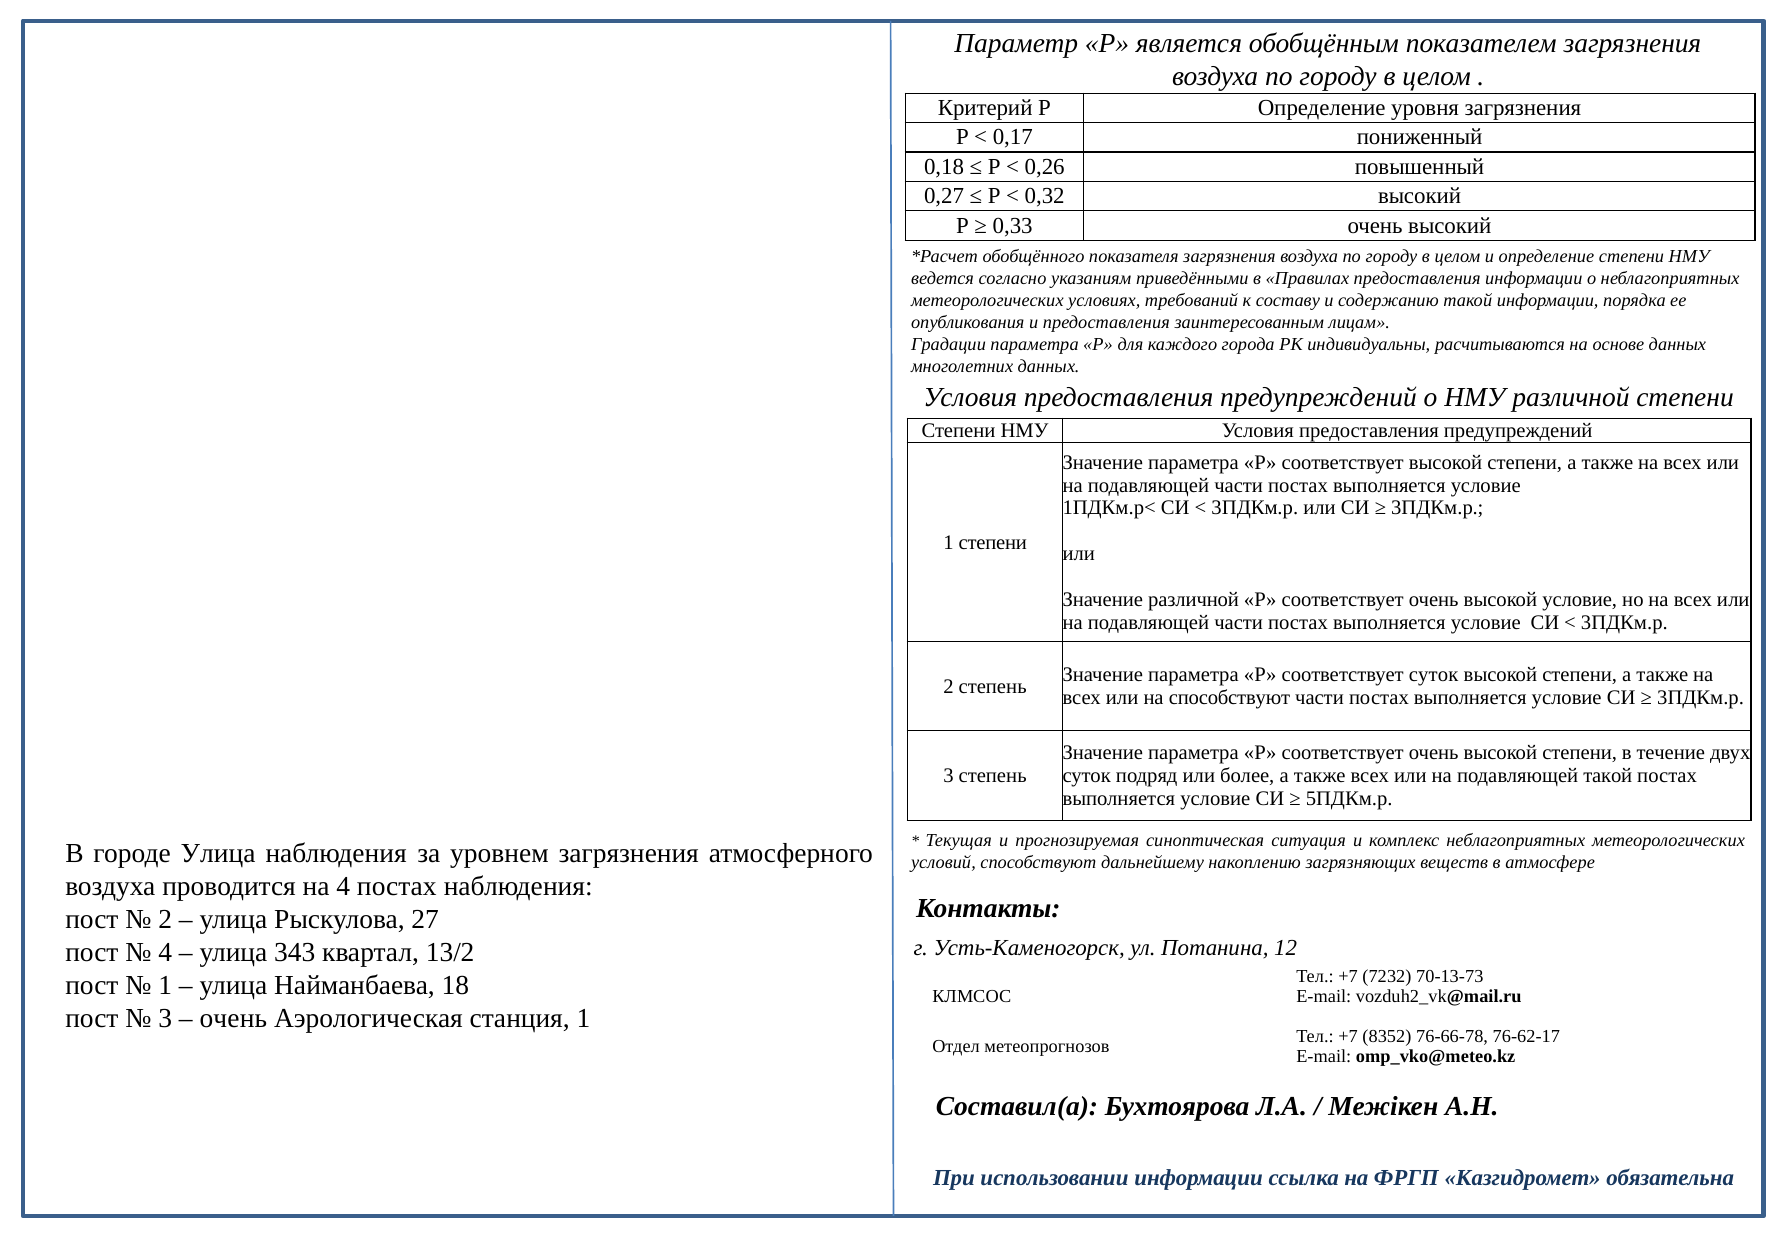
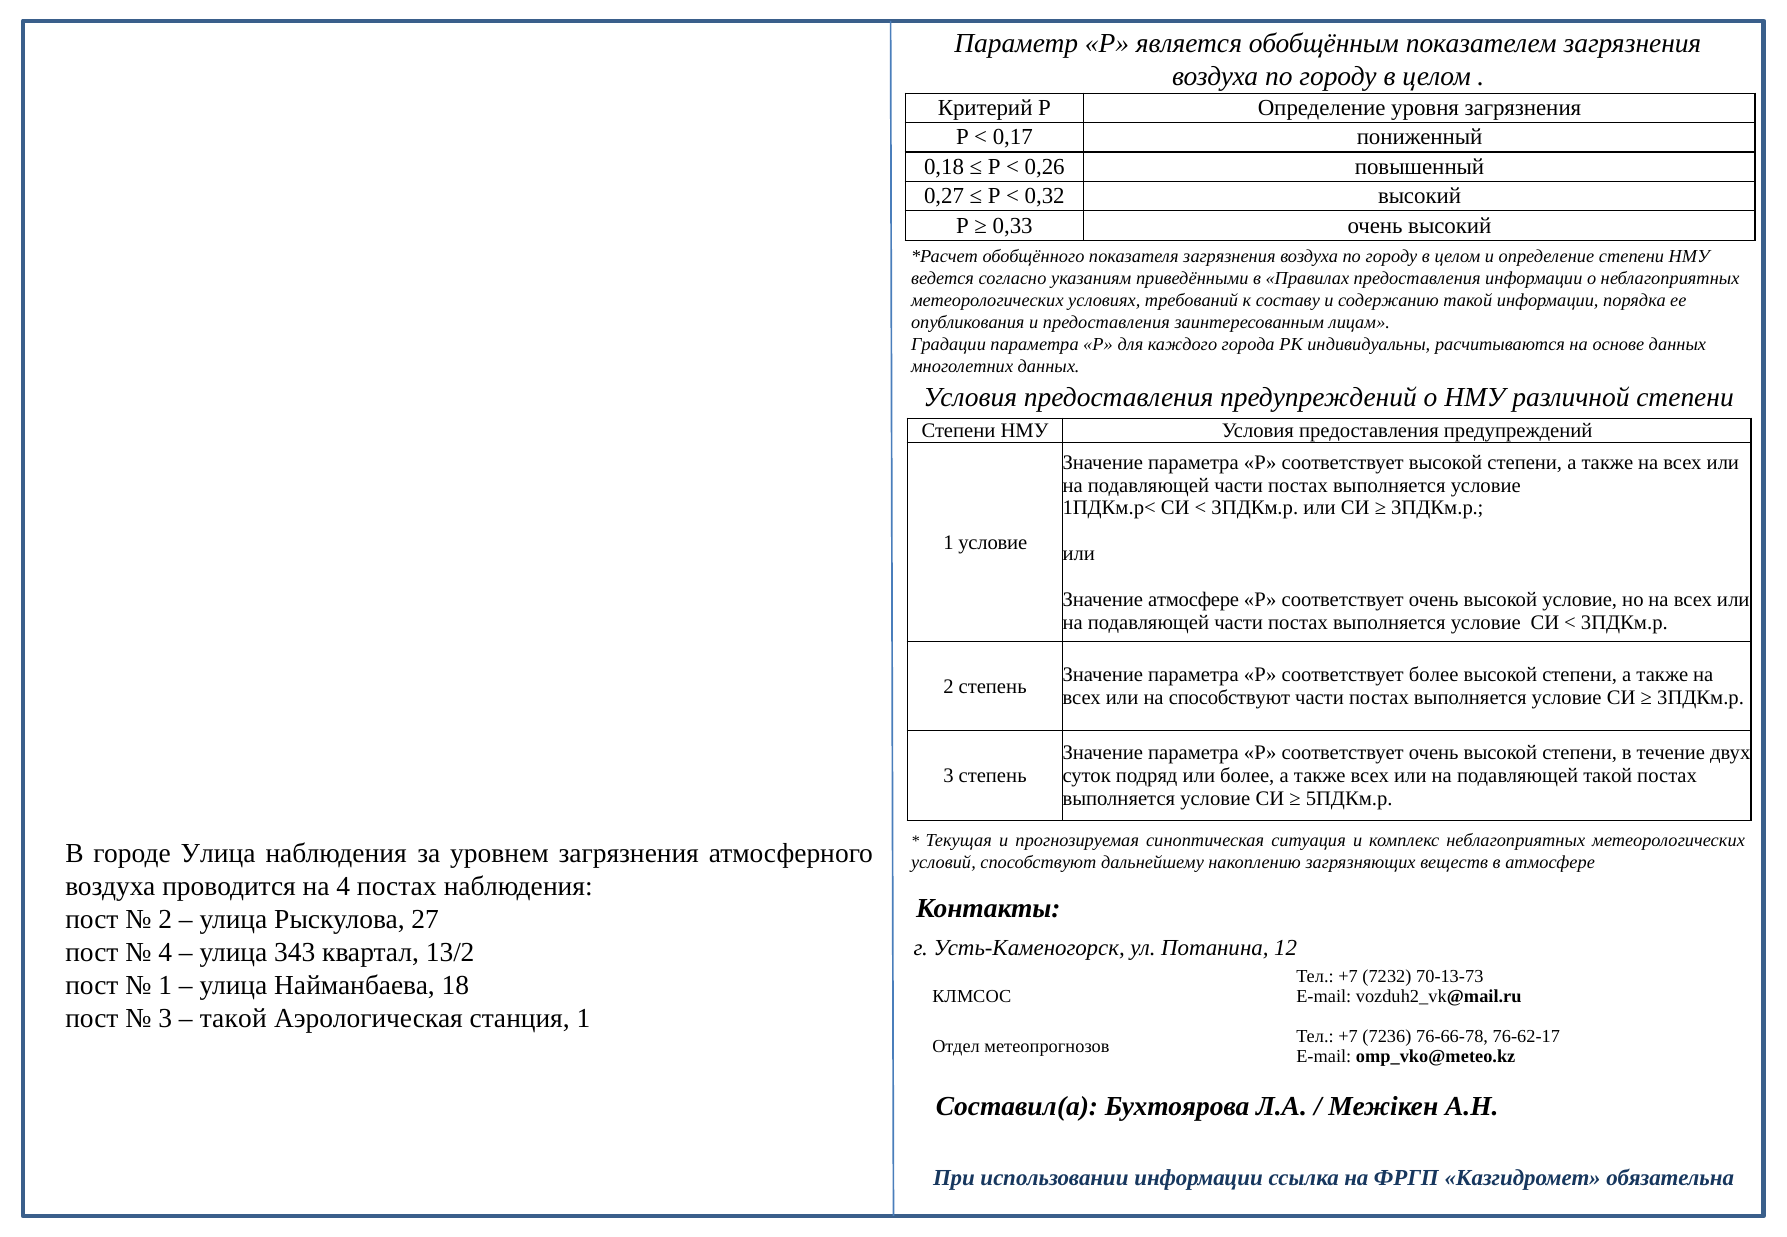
1 степени: степени -> условие (993, 542)
Значение различной: различной -> атмосфере (1194, 600)
соответствует суток: суток -> более (1434, 675)
очень: очень -> такой (233, 1018)
8352: 8352 -> 7236 (1387, 1037)
